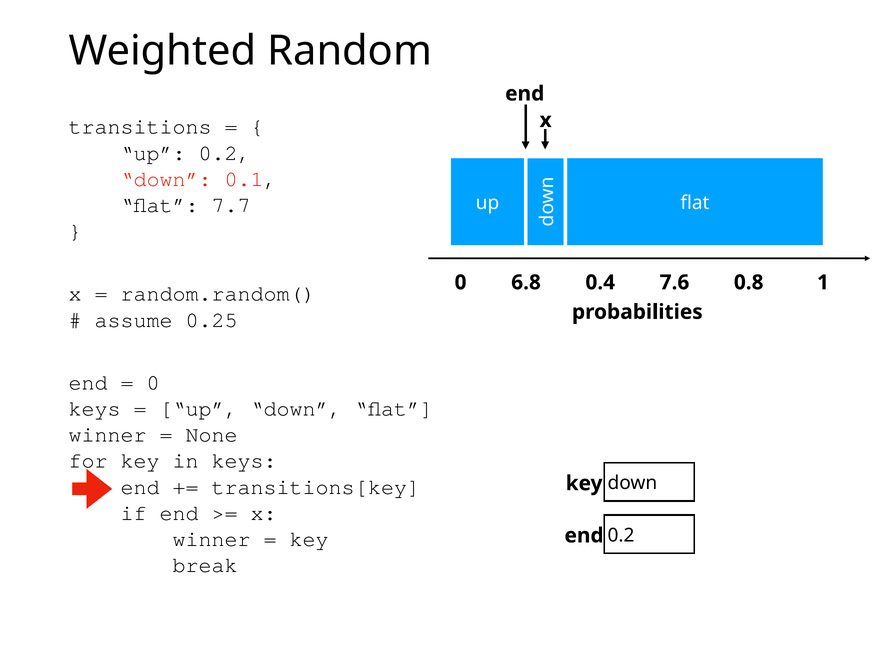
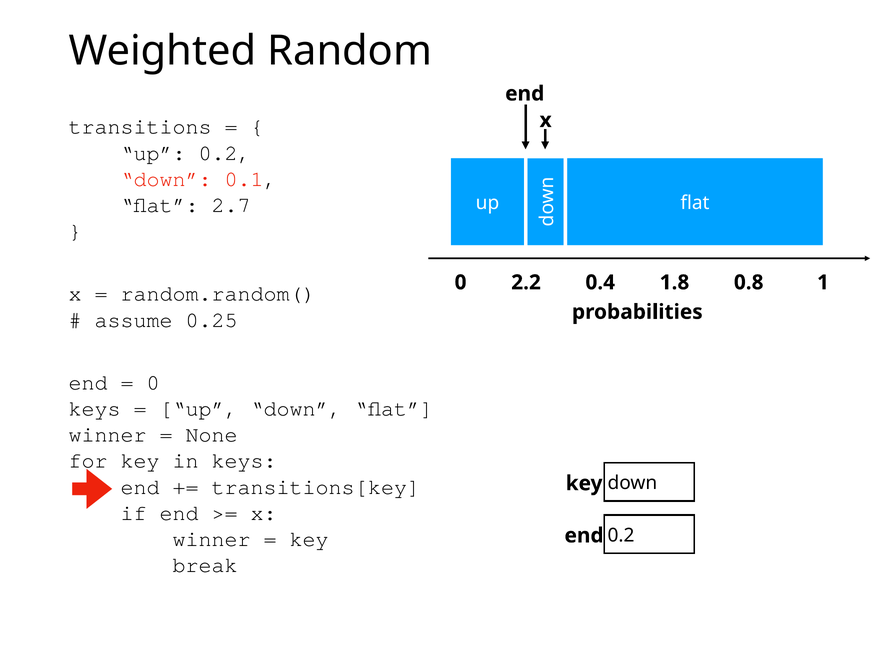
7.7: 7.7 -> 2.7 (231, 205)
6.8: 6.8 -> 2.2 (526, 282)
7.6: 7.6 -> 1.8 (674, 282)
